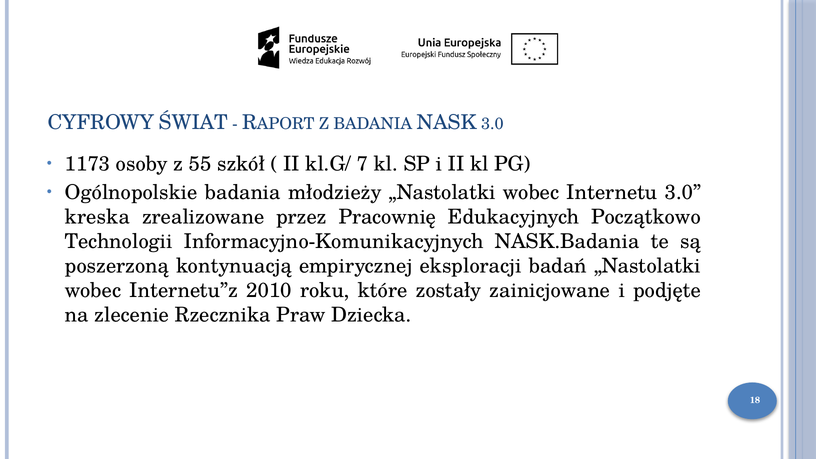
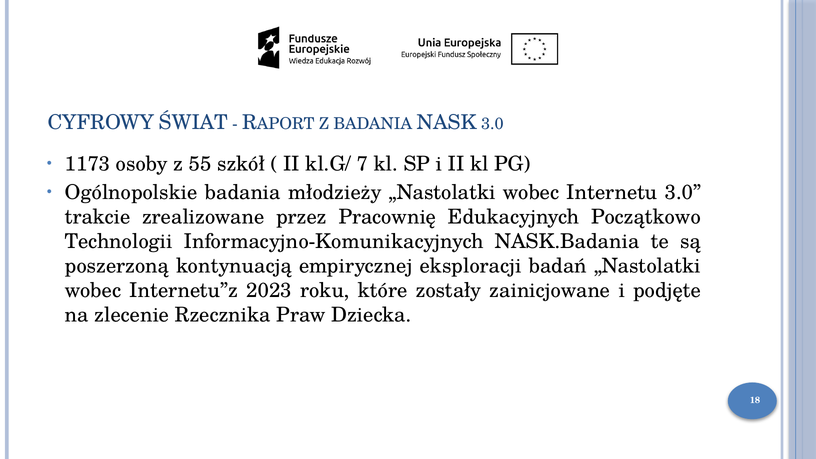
kreska: kreska -> trakcie (98, 217)
2010: 2010 -> 2023 (269, 290)
